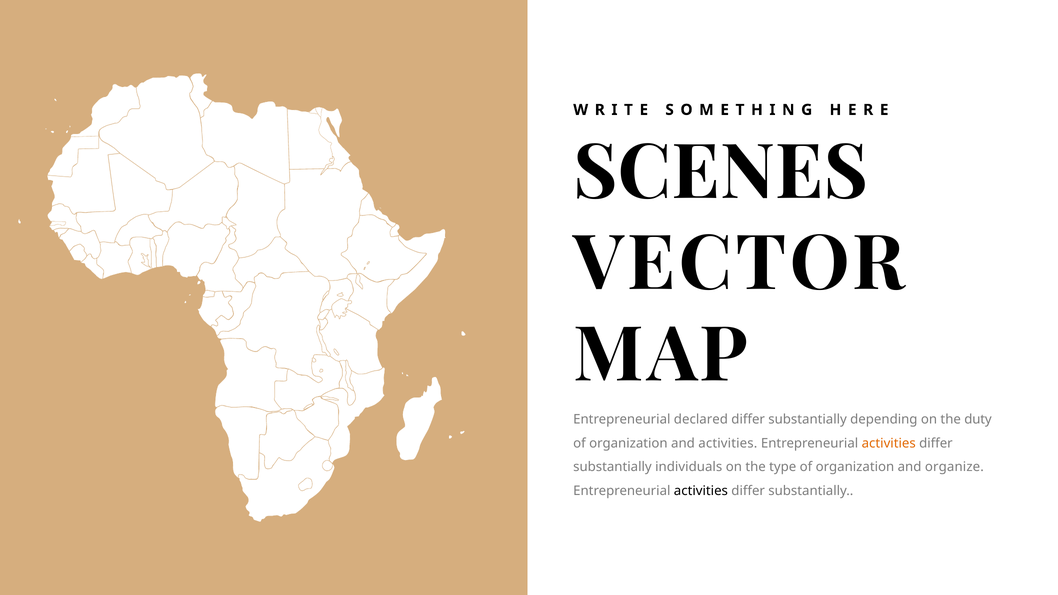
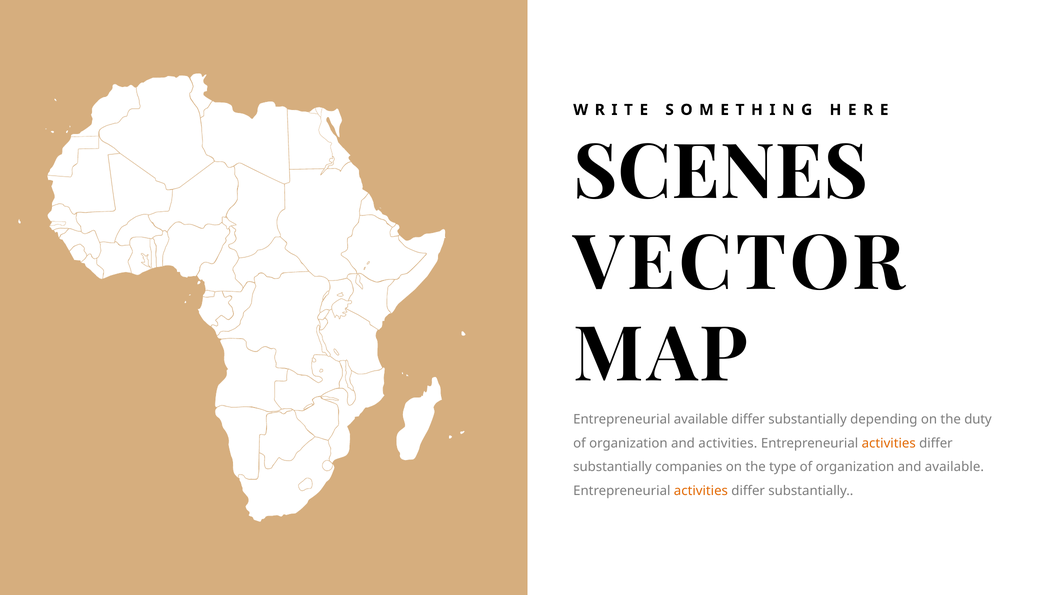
Entrepreneurial declared: declared -> available (701, 420)
individuals: individuals -> companies (689, 467)
and organize: organize -> available (954, 467)
activities colour: black -> orange (701, 491)
